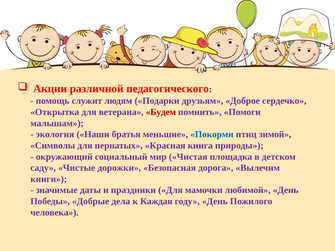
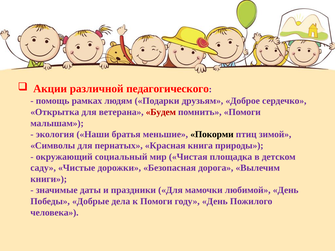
служит: служит -> рамках (87, 101)
Покорми colour: blue -> black (212, 135)
к Каждая: Каждая -> Помоги (156, 202)
